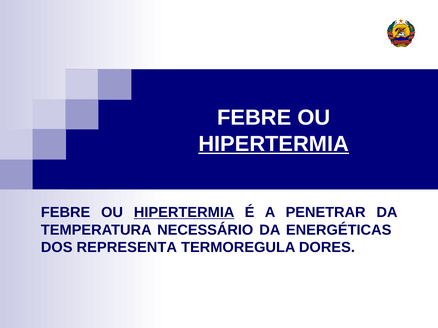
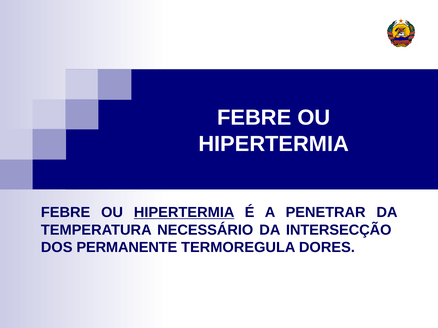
HIPERTERMIA underline: present -> none (274, 144)
ENERGÉTICAS: ENERGÉTICAS -> INTERSECÇÃO (339, 230)
REPRESENTA: REPRESENTA -> PERMANENTE (127, 248)
